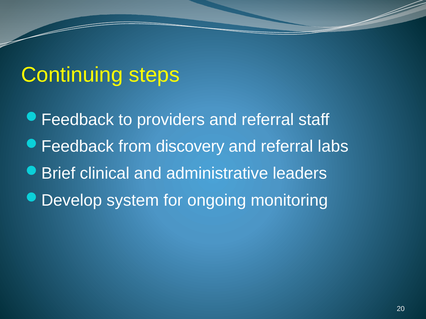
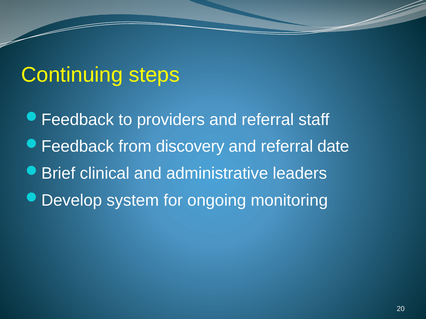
labs: labs -> date (333, 147)
